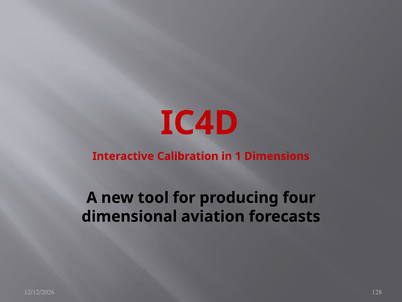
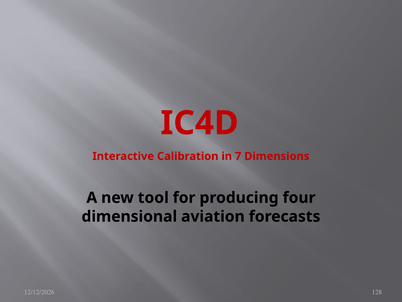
1: 1 -> 7 (238, 156)
